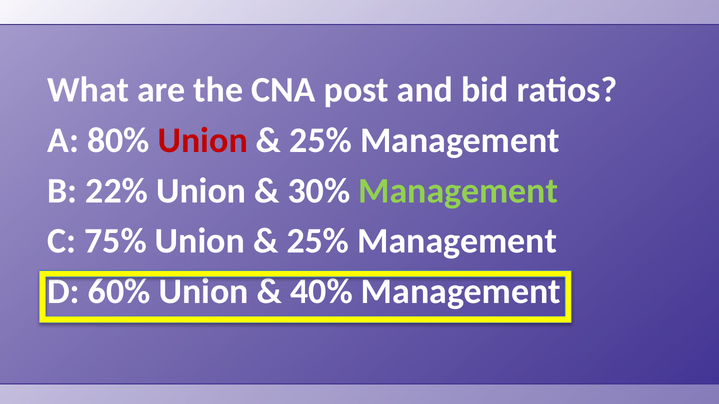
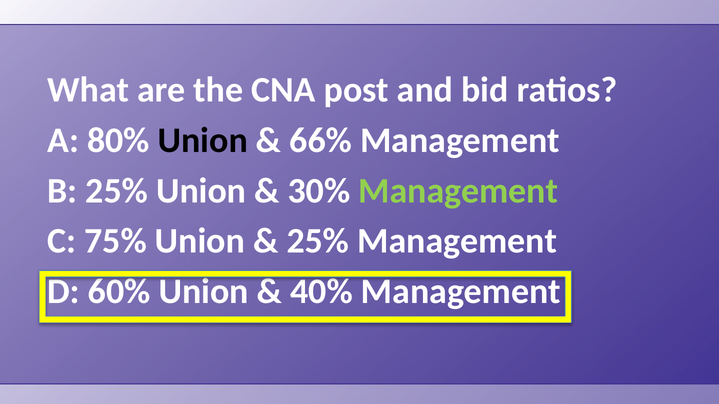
Union colour: red -> black (203, 141)
25%: 25% -> 66% (321, 141)
B 22%: 22% -> 25% (117, 191)
